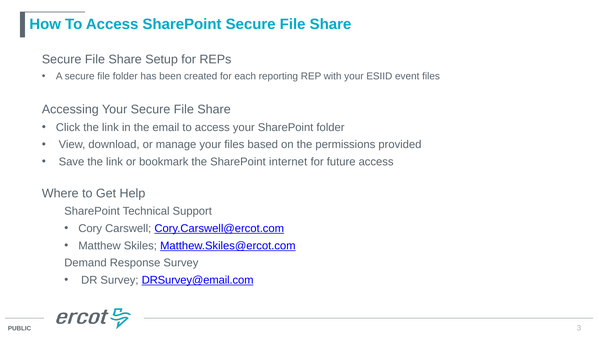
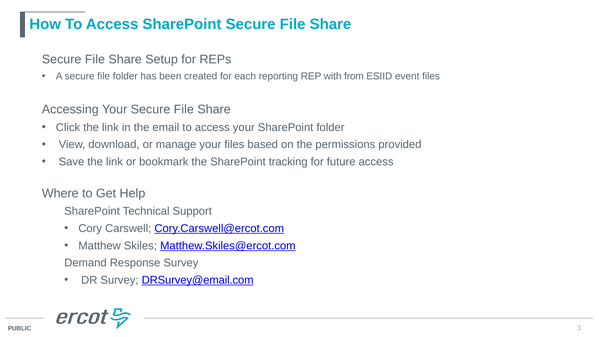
with your: your -> from (354, 76)
internet: internet -> tracking (288, 162)
